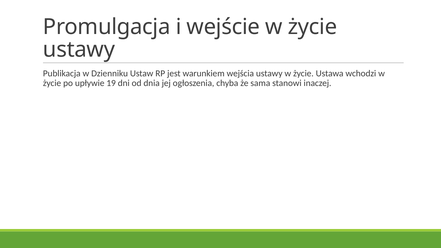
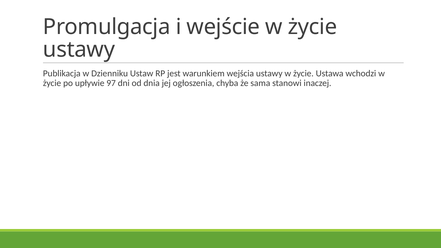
19: 19 -> 97 (111, 83)
